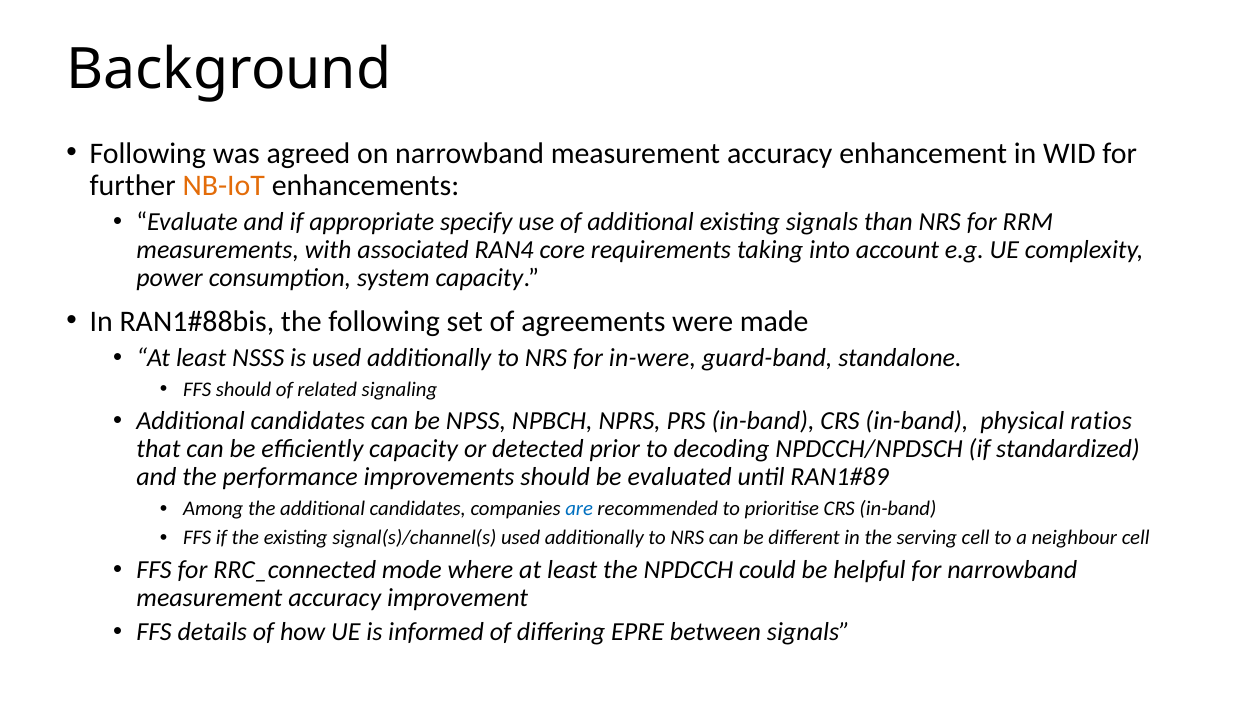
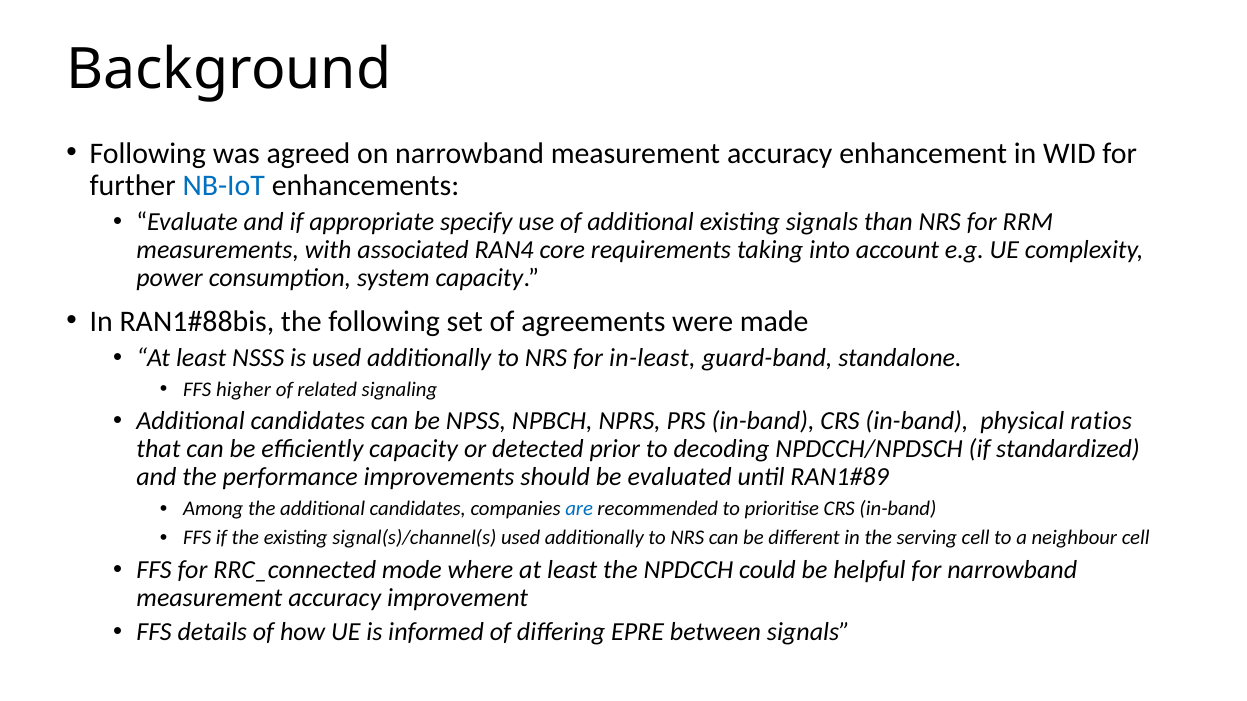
NB-IoT colour: orange -> blue (224, 186)
in-were: in-were -> in-least (652, 358)
FFS should: should -> higher (243, 390)
